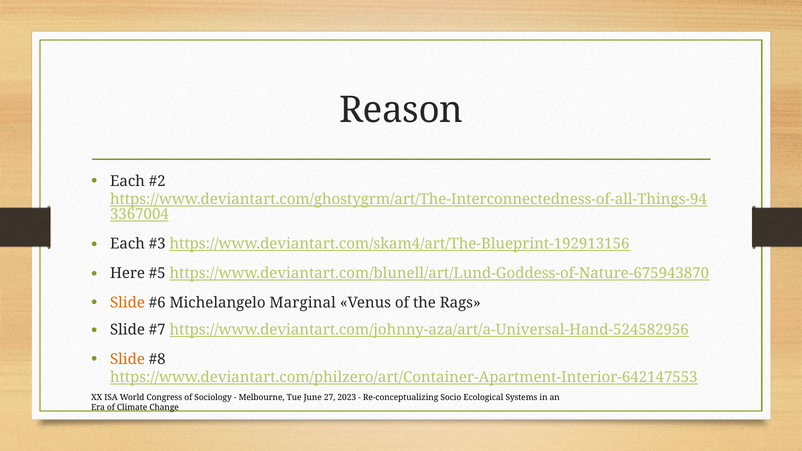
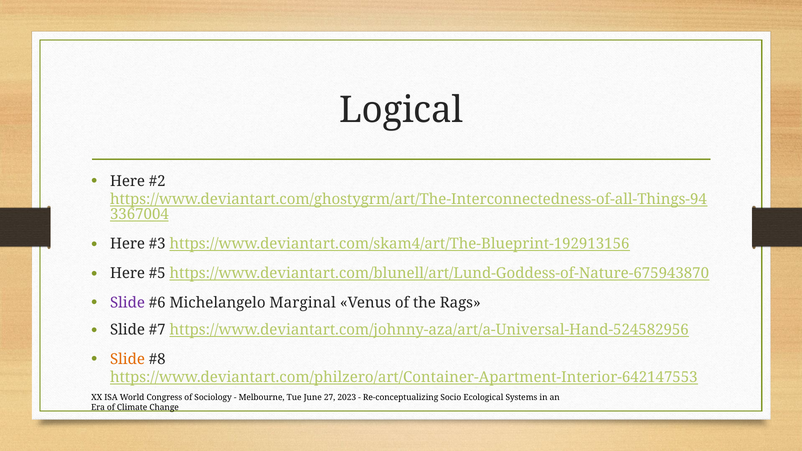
Reason: Reason -> Logical (401, 110)
Each: Each -> Here (127, 181)
Each: Each -> Here (127, 244)
Slide colour: orange -> purple (127, 303)
